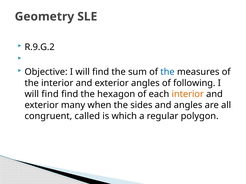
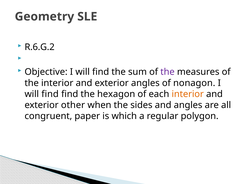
R.9.G.2: R.9.G.2 -> R.6.G.2 (40, 47)
the colour: blue -> purple (168, 72)
following: following -> nonagon (194, 83)
many: many -> other (73, 105)
called: called -> paper (87, 116)
